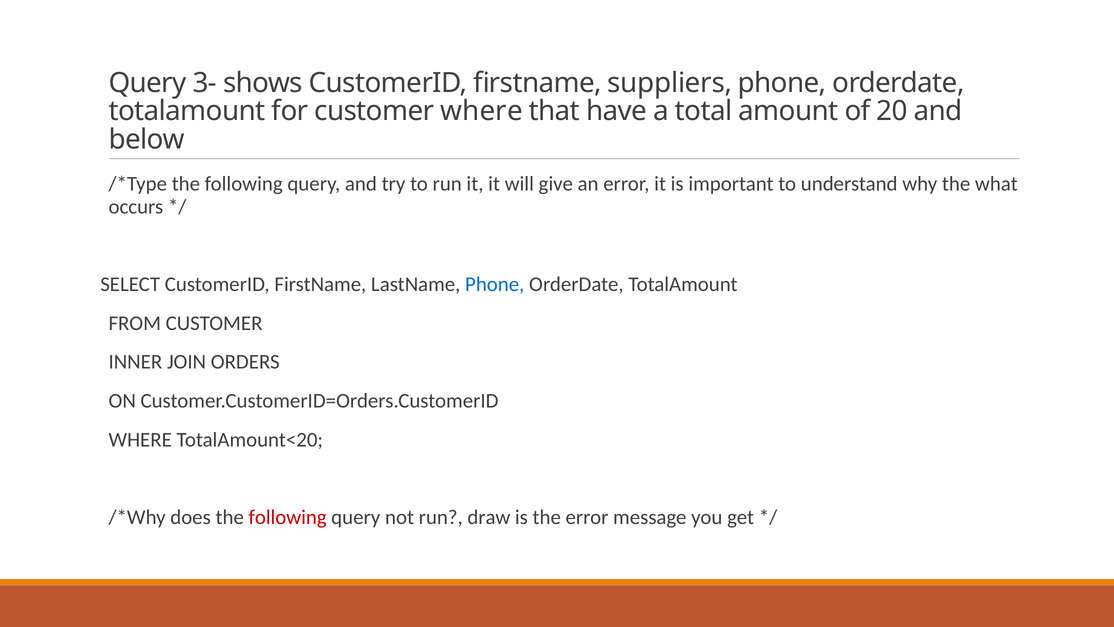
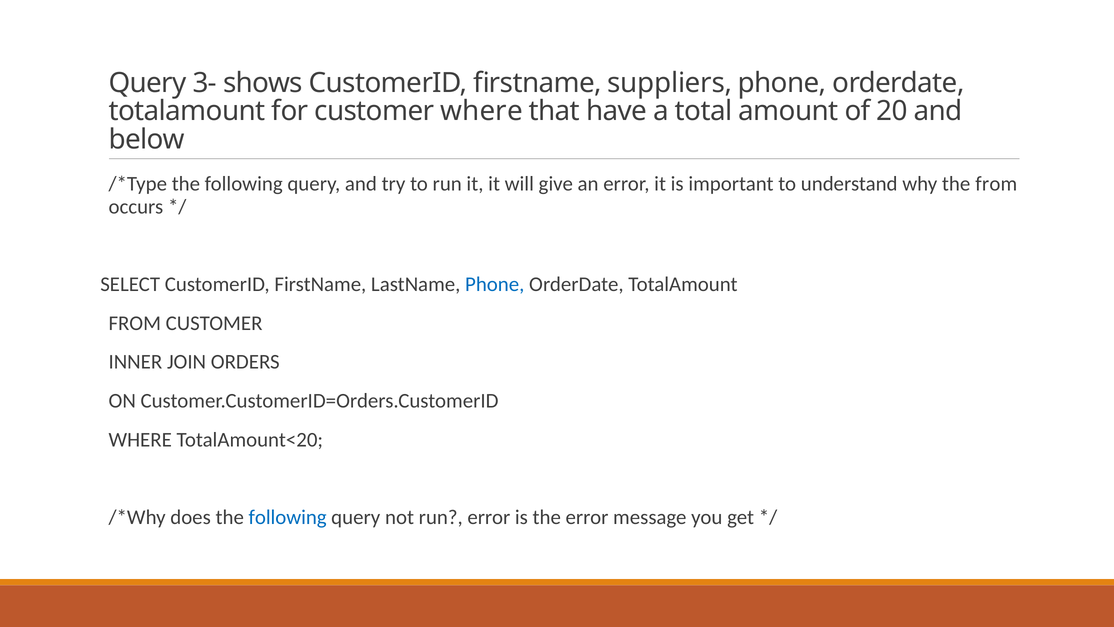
the what: what -> from (996, 184)
following colour: red -> blue (288, 517)
run draw: draw -> error (489, 517)
